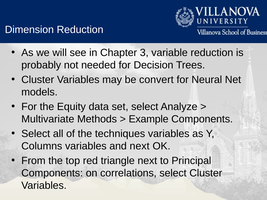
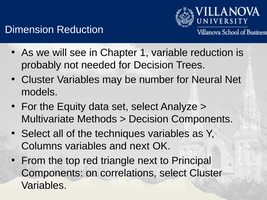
3: 3 -> 1 (144, 53)
convert: convert -> number (156, 80)
Example: Example -> Decision (149, 119)
